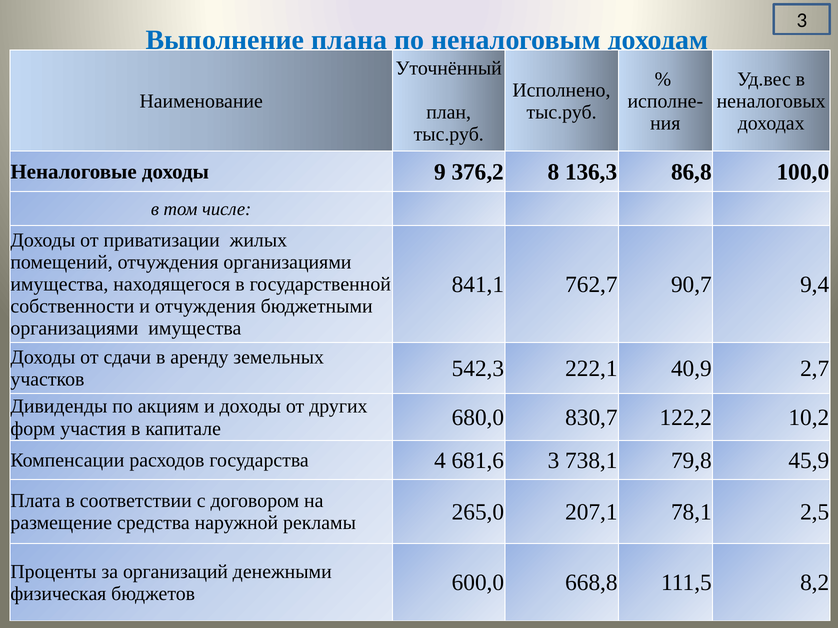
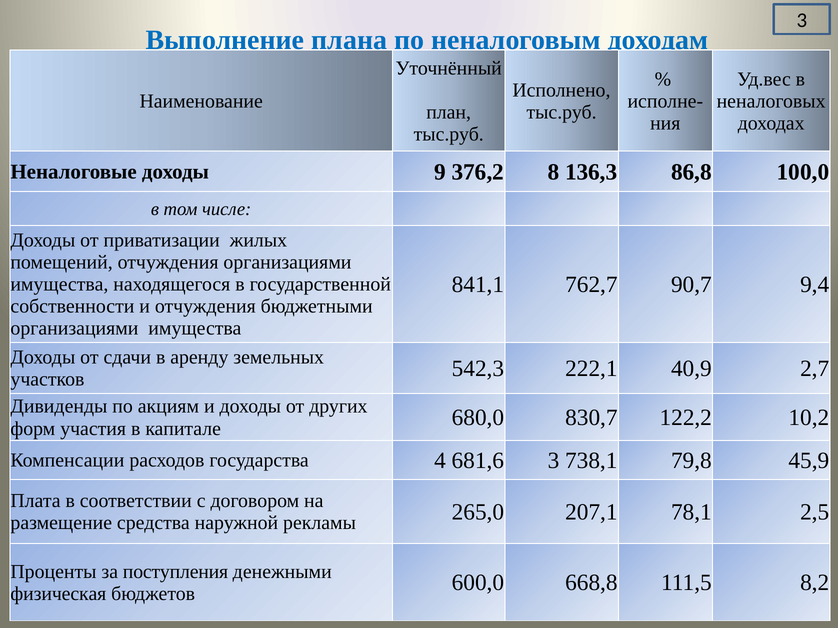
организаций: организаций -> поступления (176, 572)
